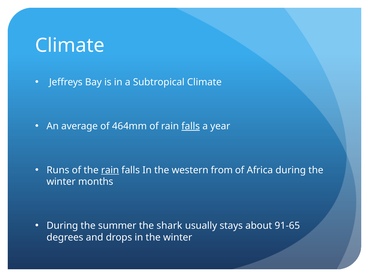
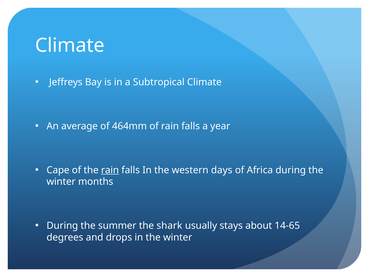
falls underline: present -> none (191, 126)
Runs: Runs -> Cape (58, 170)
from: from -> days (222, 170)
91-65: 91-65 -> 14-65 (287, 225)
